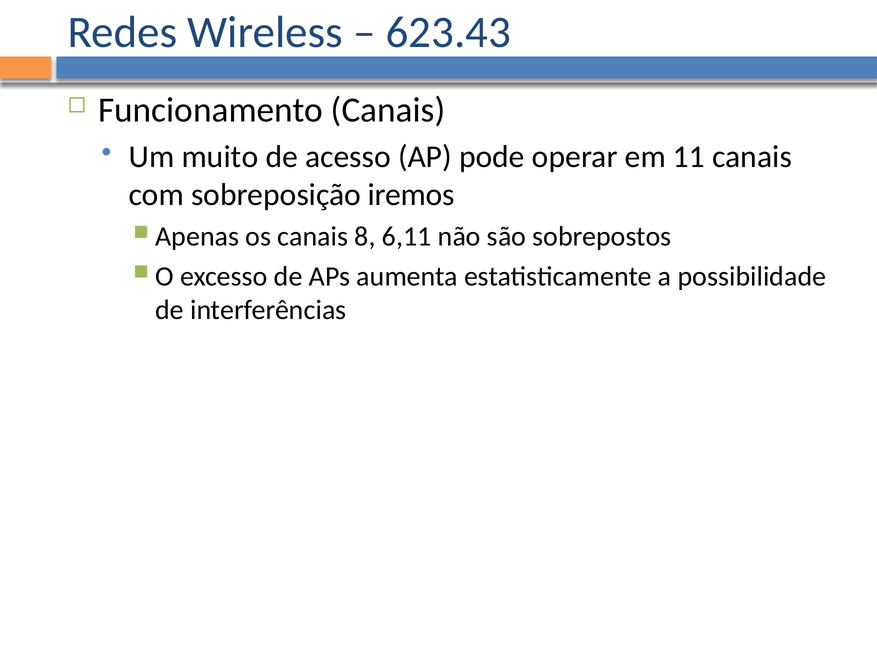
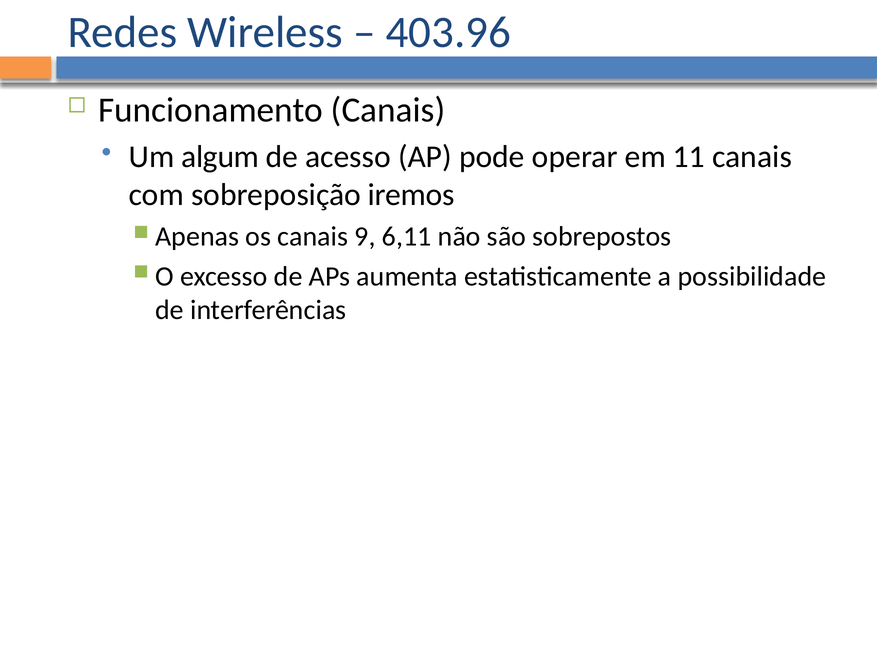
623.43: 623.43 -> 403.96 (448, 32)
muito: muito -> algum (220, 157)
8: 8 -> 9 (365, 236)
